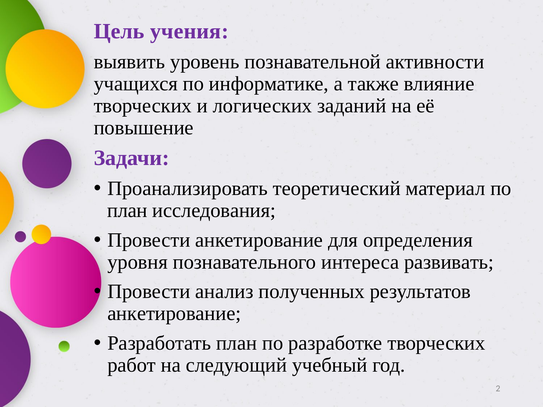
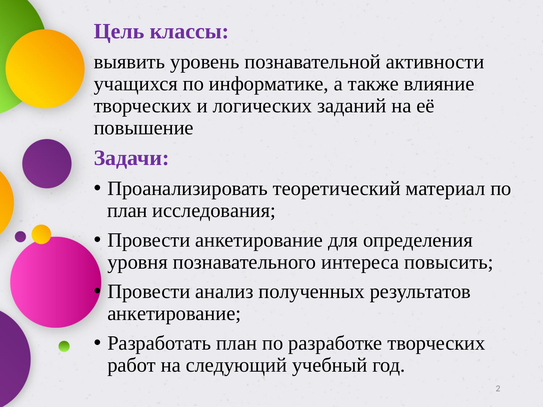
учения: учения -> классы (189, 31)
развивать: развивать -> повысить (449, 262)
